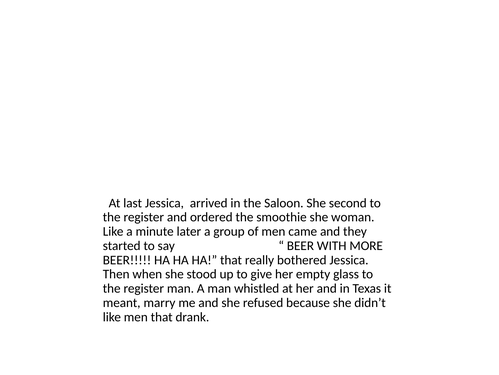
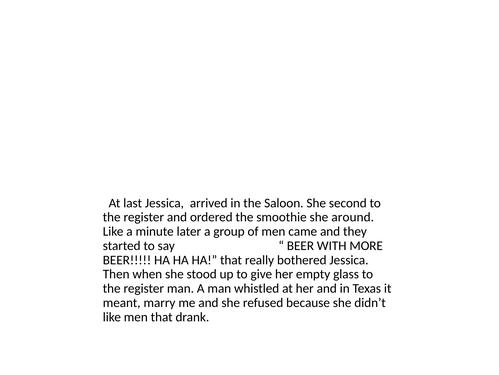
woman: woman -> around (353, 217)
